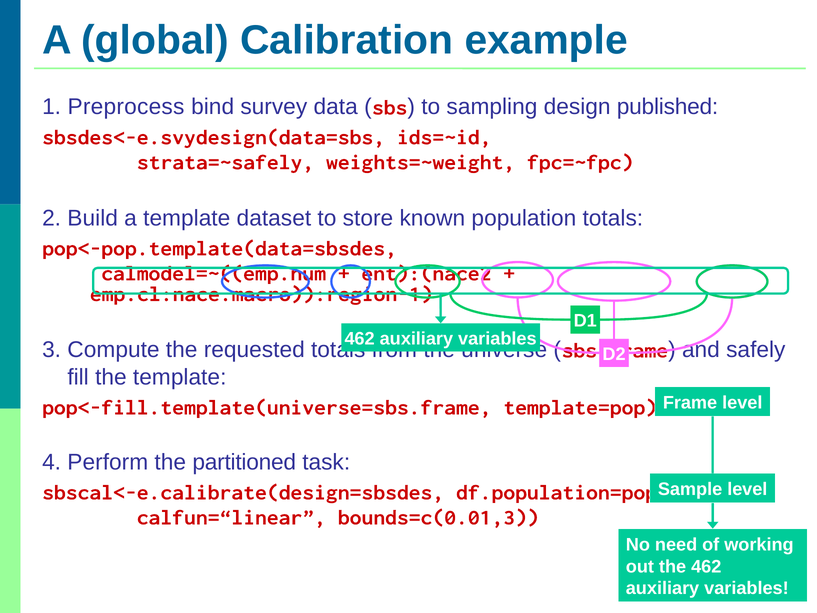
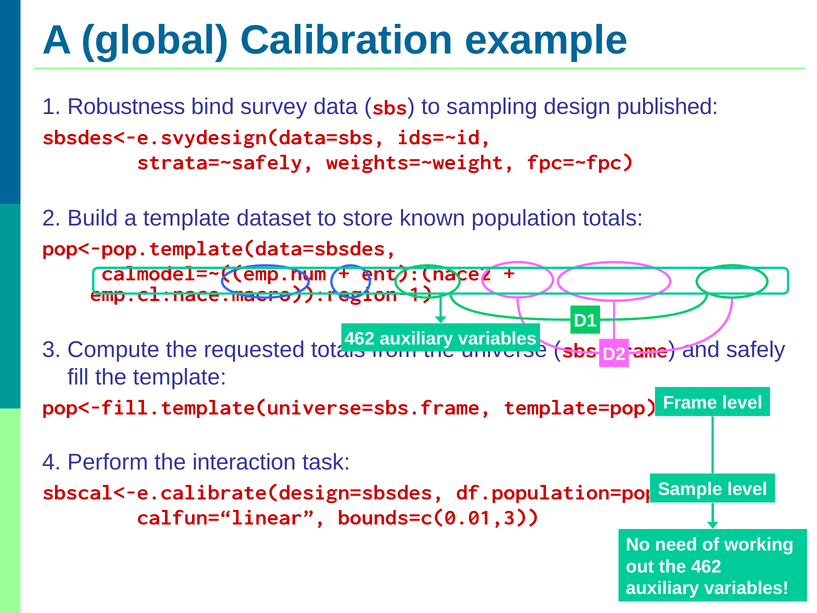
Preprocess: Preprocess -> Robustness (126, 107)
partitioned: partitioned -> interaction (244, 462)
